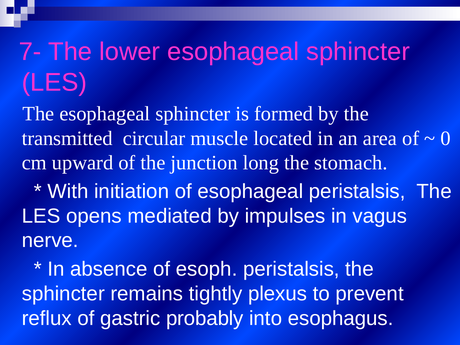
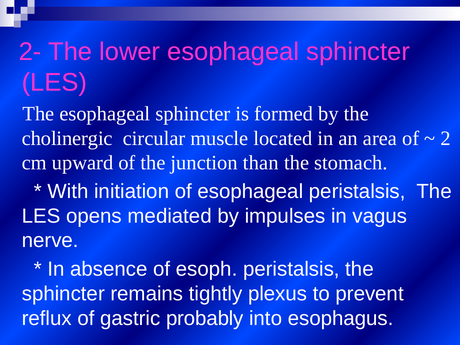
7-: 7- -> 2- (30, 52)
transmitted: transmitted -> cholinergic (67, 138)
0: 0 -> 2 (445, 138)
long: long -> than (261, 163)
